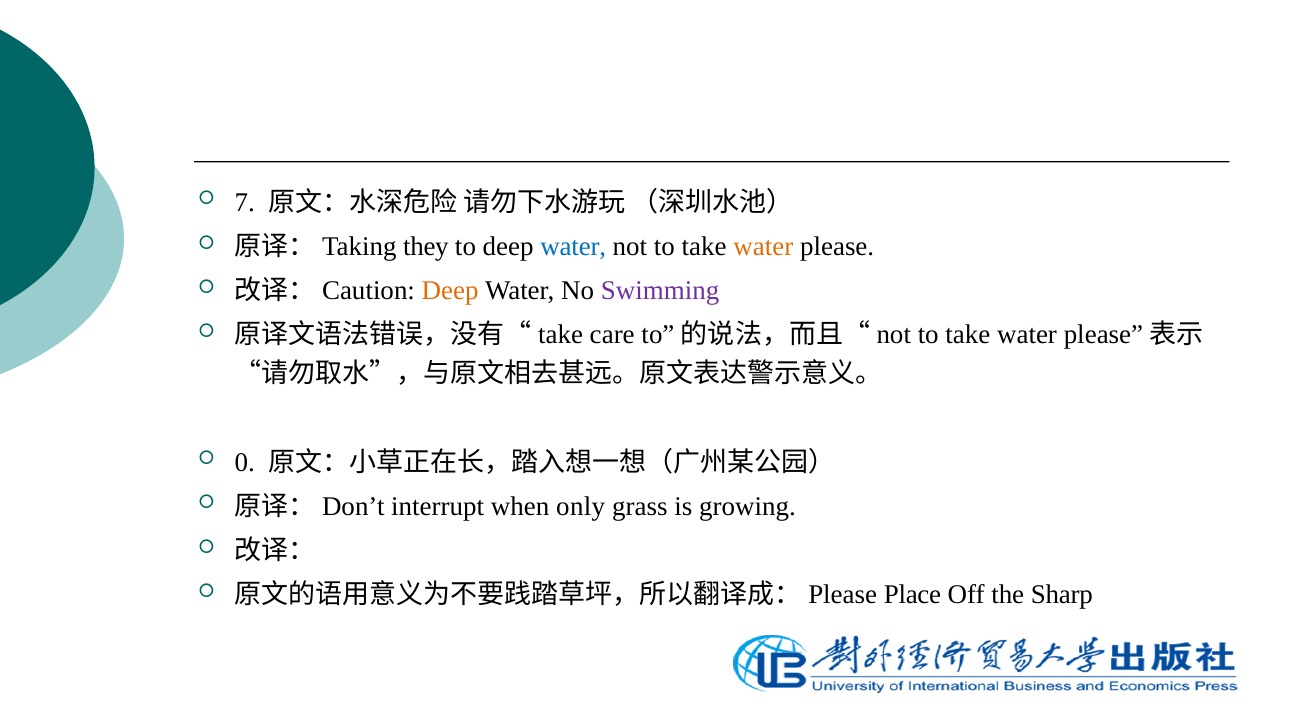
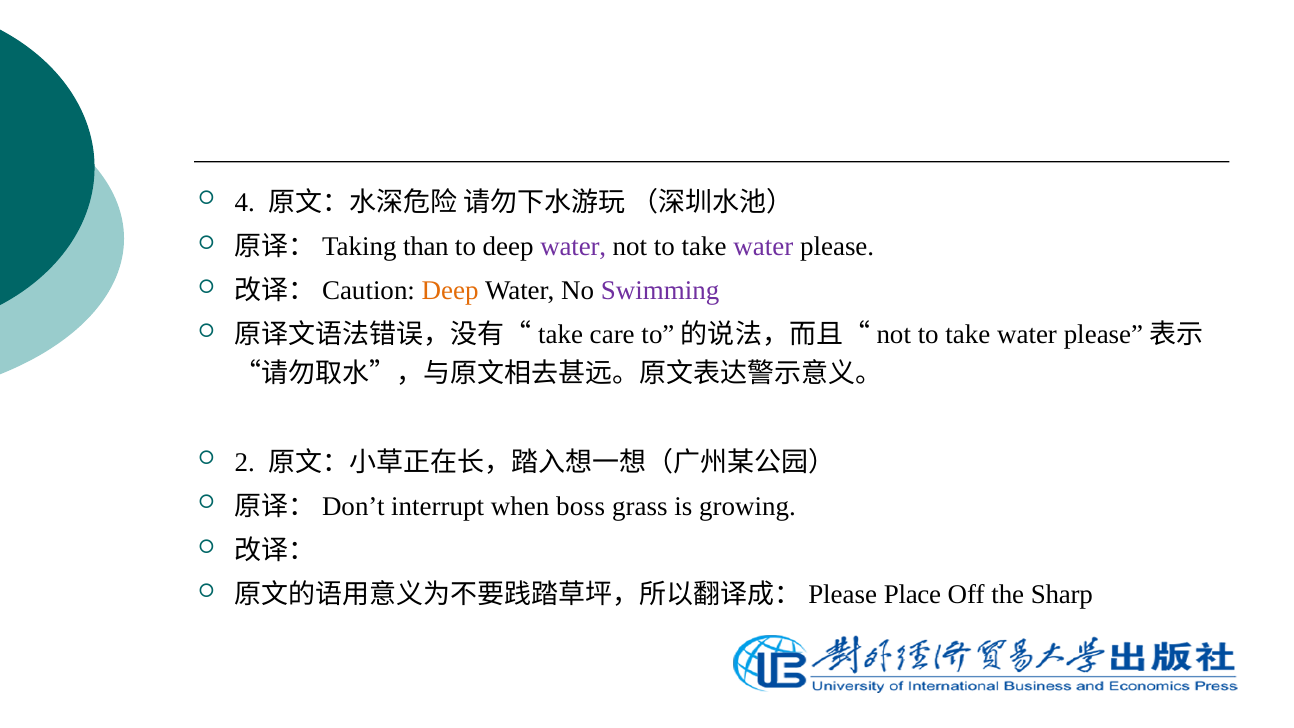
7: 7 -> 4 (245, 202)
they: they -> than (426, 246)
water colour: blue -> purple (573, 246)
water colour: orange -> purple (763, 246)
0: 0 -> 2 (245, 462)
only: only -> boss (581, 506)
